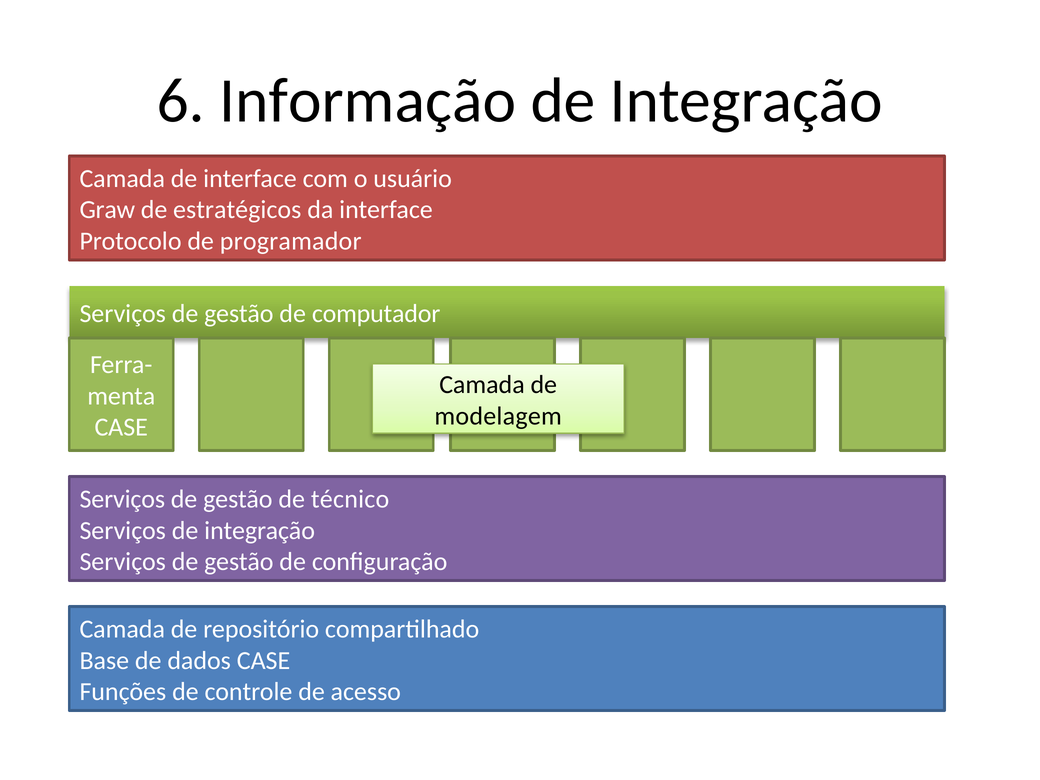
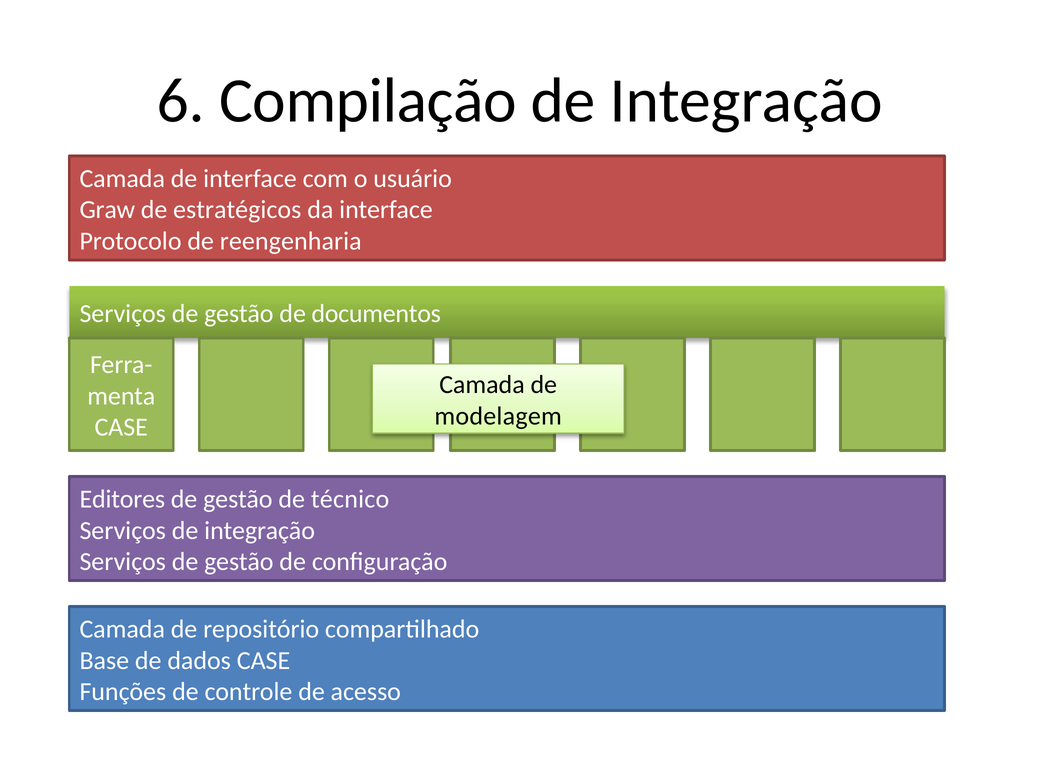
Informação: Informação -> Compilação (368, 101)
programador: programador -> reengenharia (291, 241)
computador: computador -> documentos (376, 314)
Serviços: Serviços -> Editores (122, 499)
